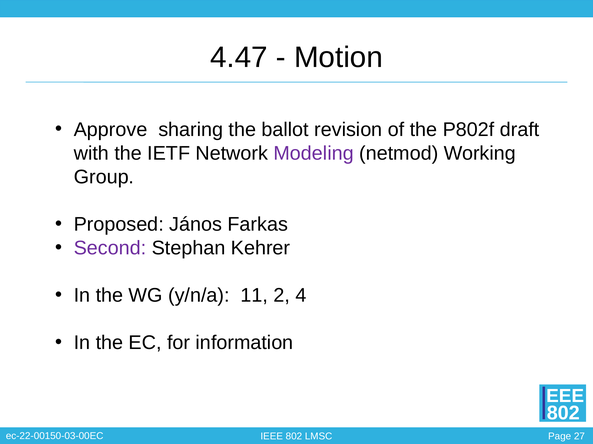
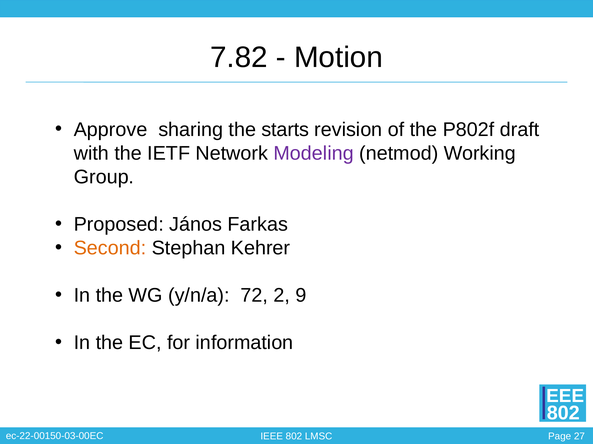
4.47: 4.47 -> 7.82 (239, 57)
ballot: ballot -> starts (285, 130)
Second colour: purple -> orange (110, 248)
11: 11 -> 72 (254, 296)
4: 4 -> 9 (301, 296)
